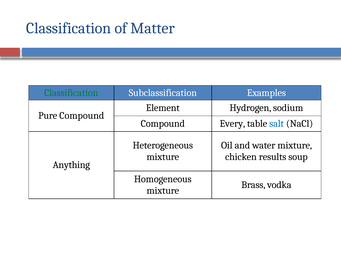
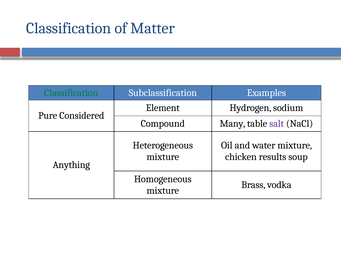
Pure Compound: Compound -> Considered (82, 116)
Every: Every -> Many (232, 123)
salt colour: blue -> purple (277, 123)
